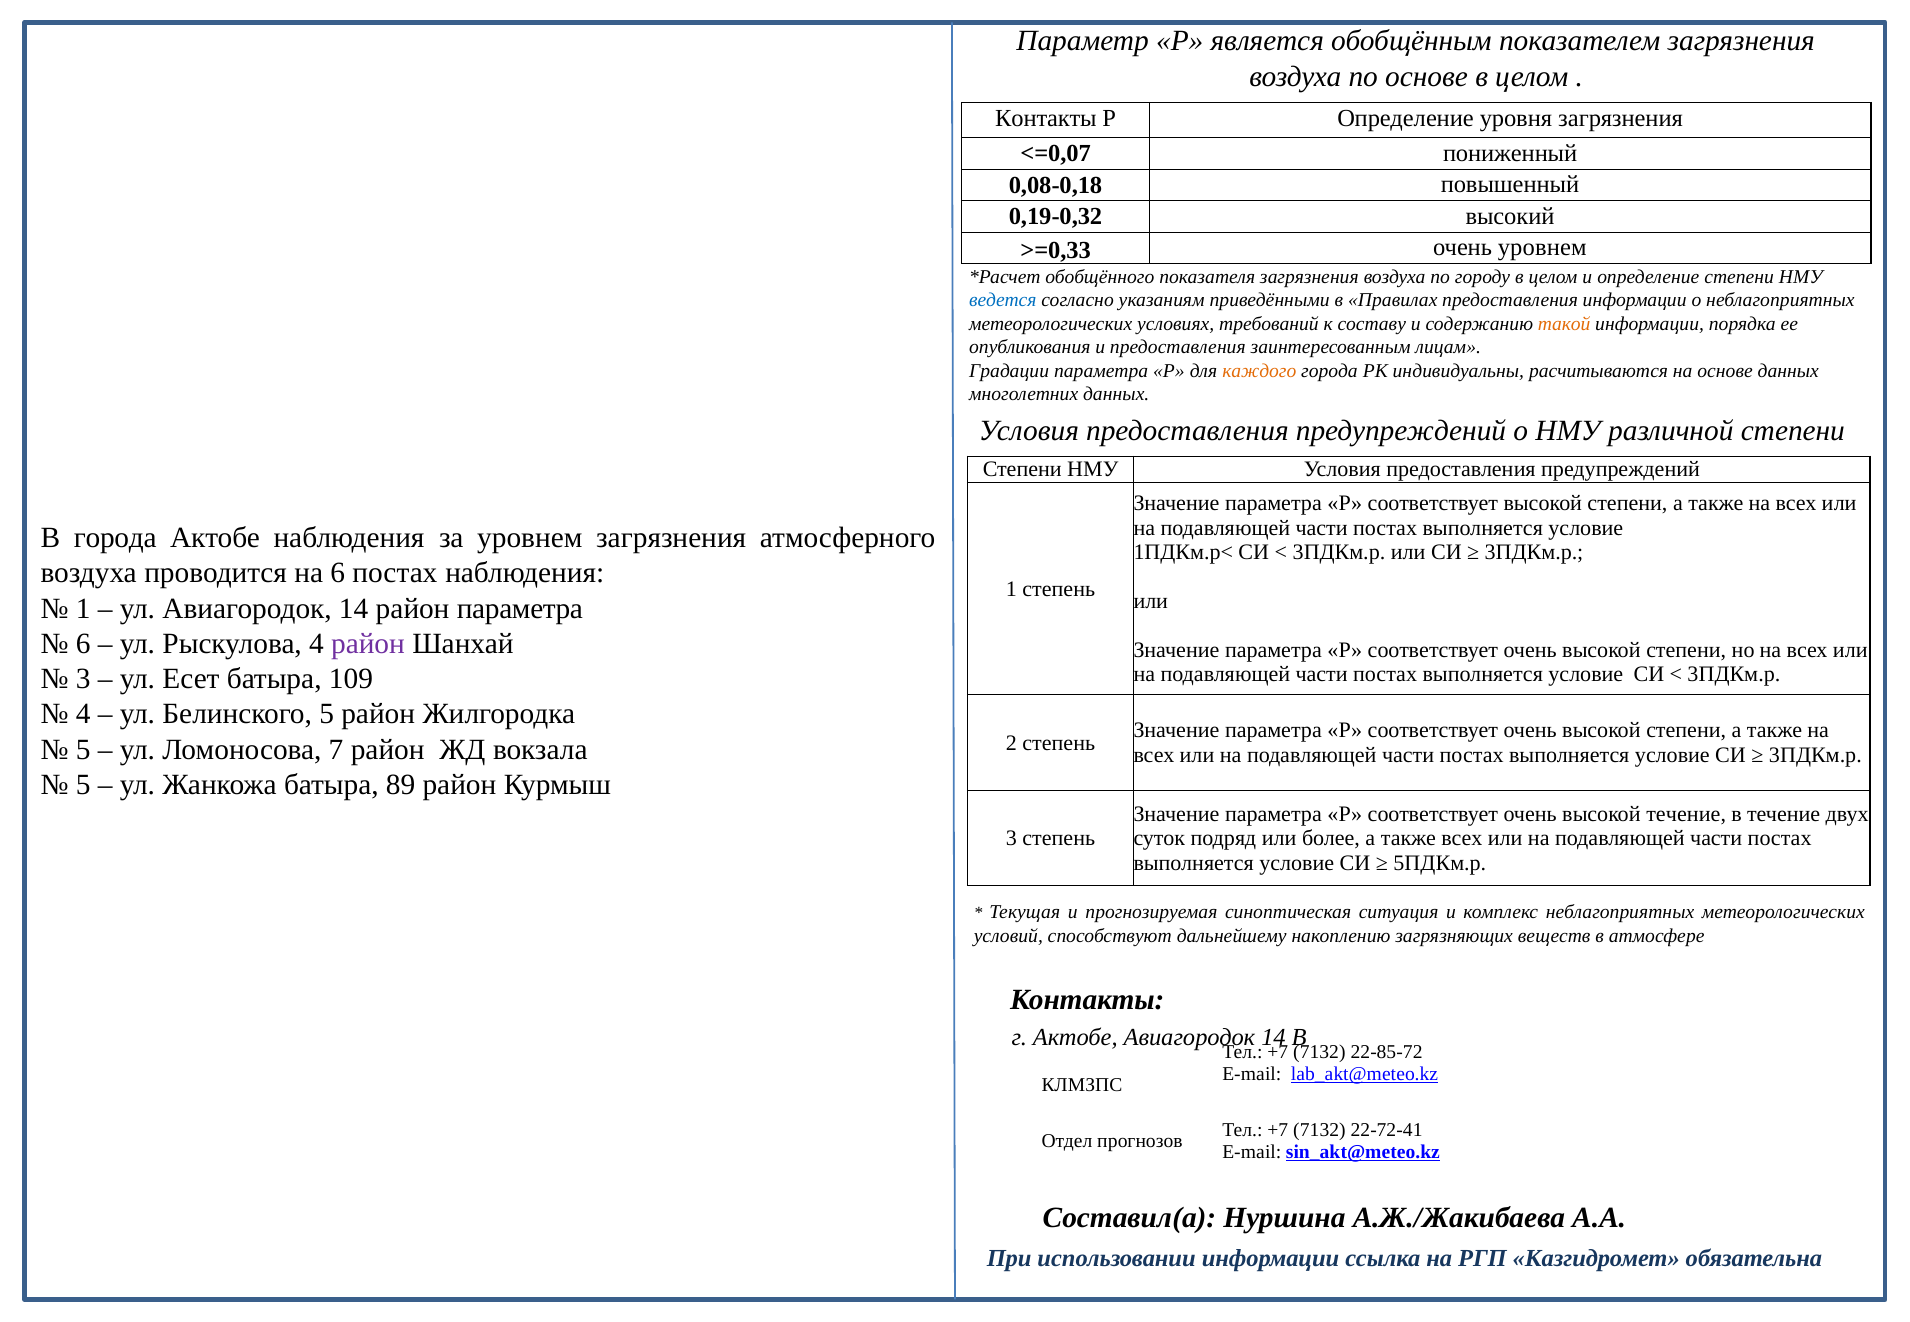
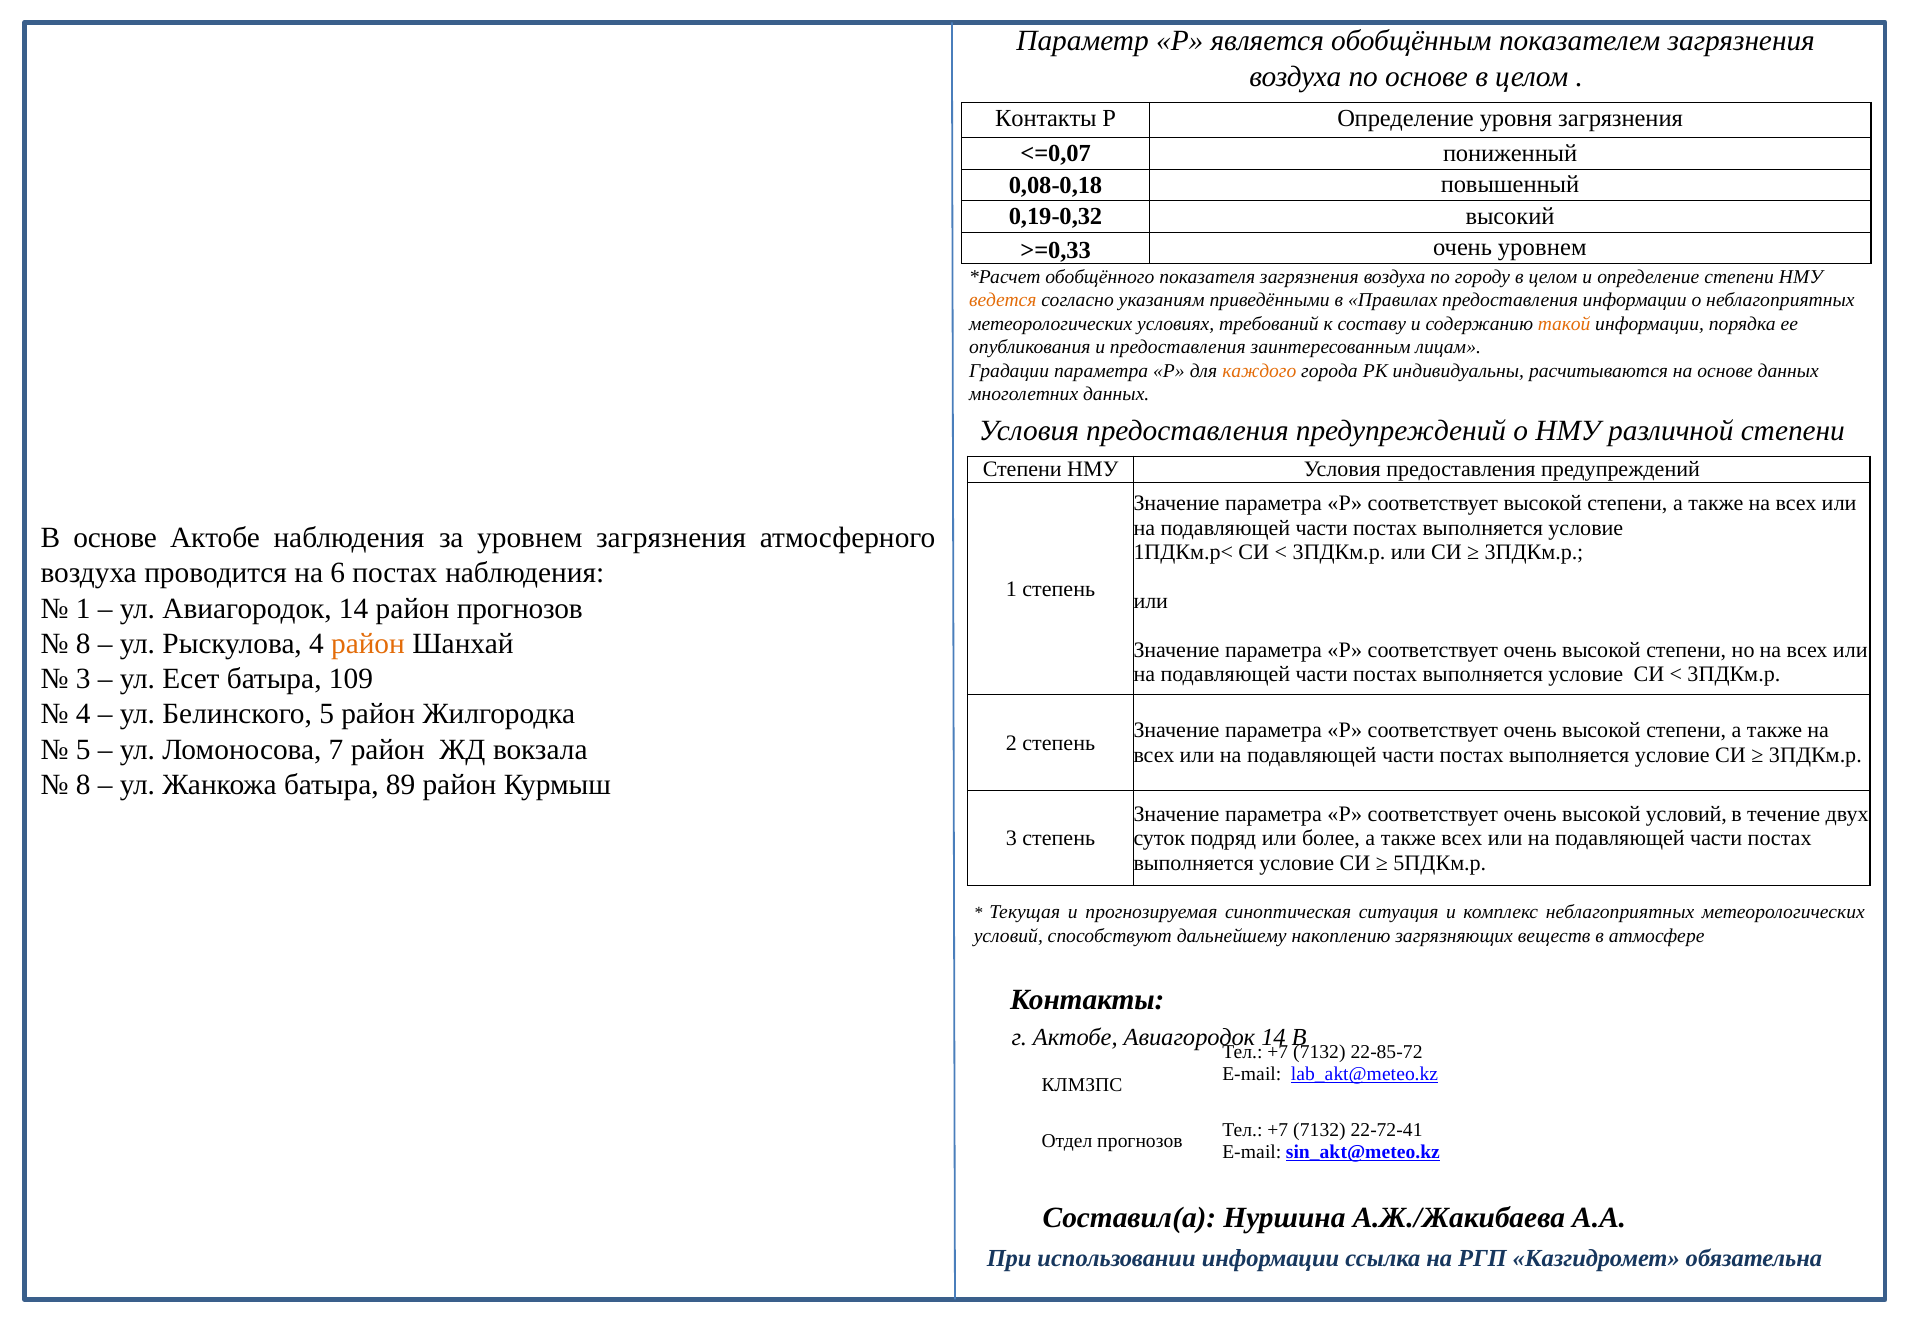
ведется colour: blue -> orange (1003, 301)
В города: города -> основе (115, 538)
район параметра: параметра -> прогнозов (520, 608)
6: 6 -> 8 (83, 644)
район colour: purple -> orange (368, 644)
5: 5 -> 8 (83, 785)
высокой течение: течение -> условий (1686, 814)
